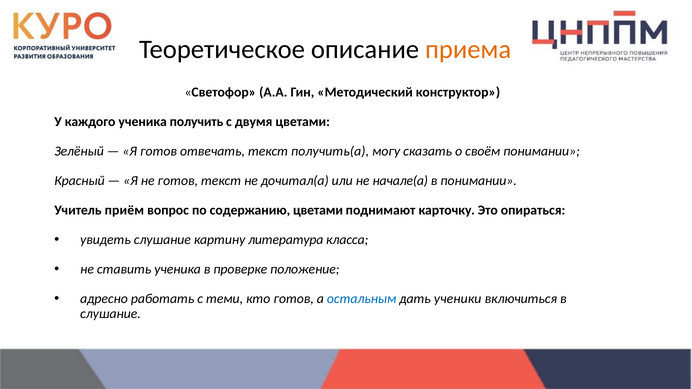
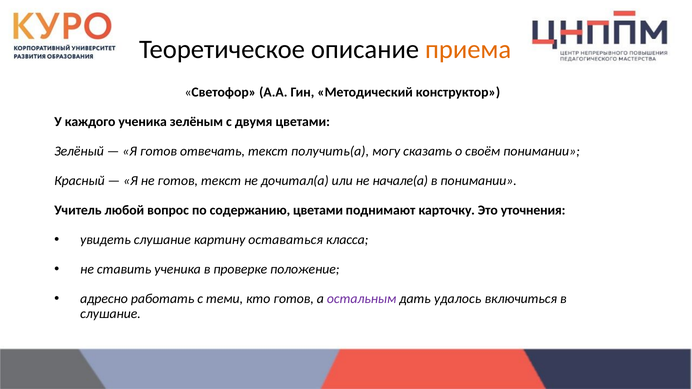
получить: получить -> зелёным (196, 122)
приём: приём -> любой (124, 210)
опираться: опираться -> уточнения (533, 210)
литература: литература -> оставаться (286, 240)
остальным colour: blue -> purple (362, 299)
ученики: ученики -> удалось (458, 299)
